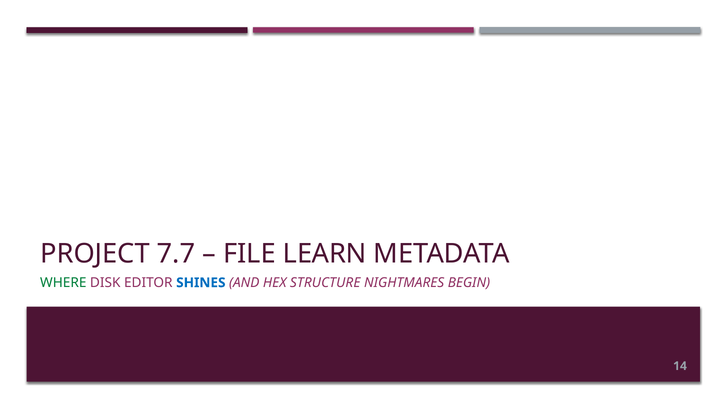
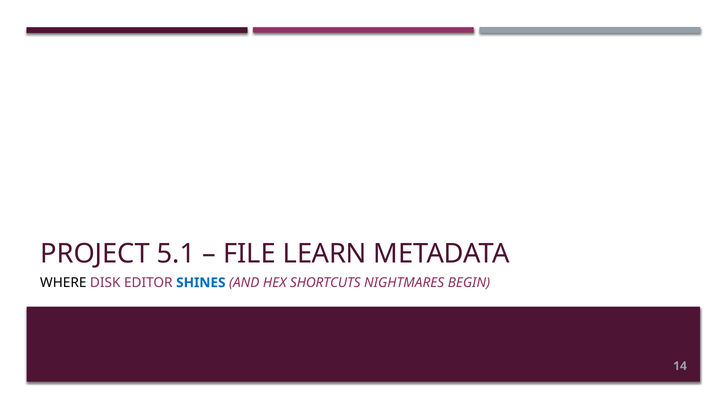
7.7: 7.7 -> 5.1 (176, 254)
WHERE colour: green -> black (63, 283)
STRUCTURE: STRUCTURE -> SHORTCUTS (325, 283)
